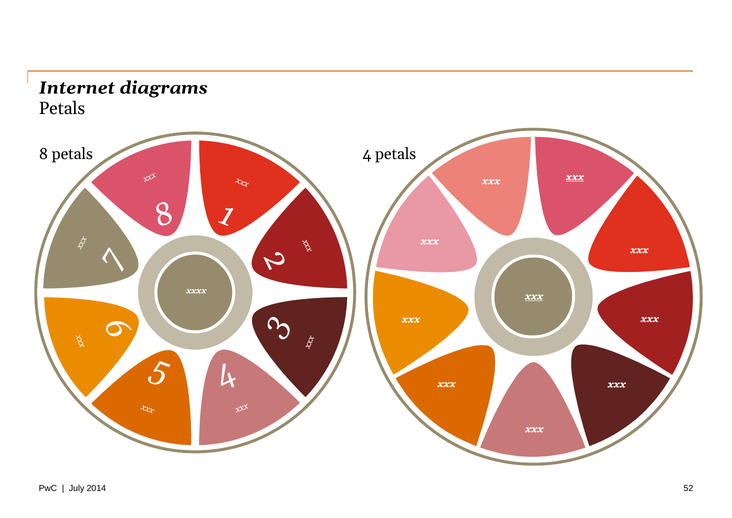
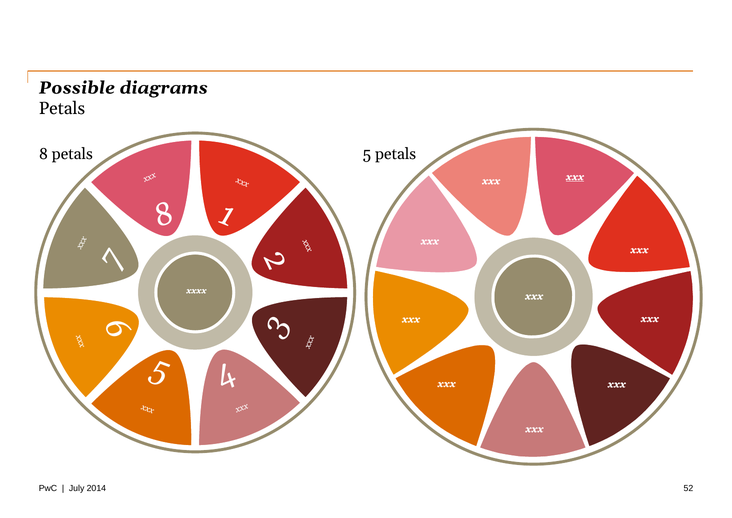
Internet: Internet -> Possible (77, 88)
petals 4: 4 -> 5 (367, 154)
xxx underline: present -> none (534, 296)
